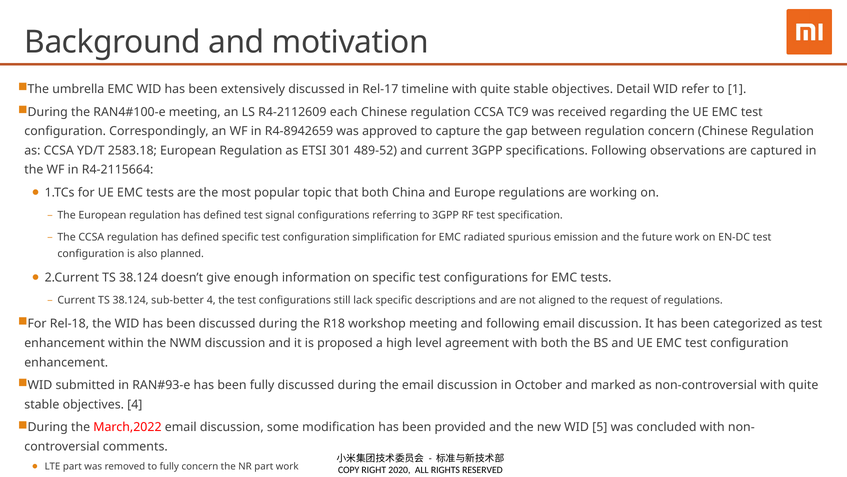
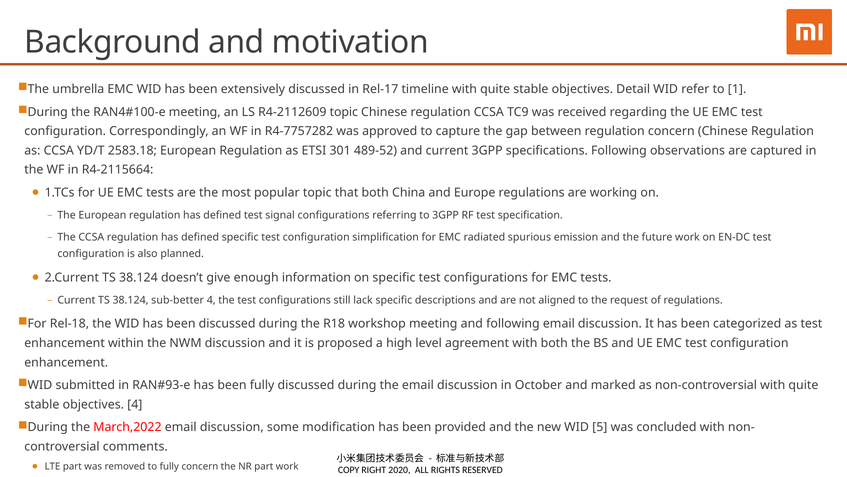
R4-2112609 each: each -> topic (344, 112)
R4-8942659: R4-8942659 -> R4-7757282 (299, 131)
